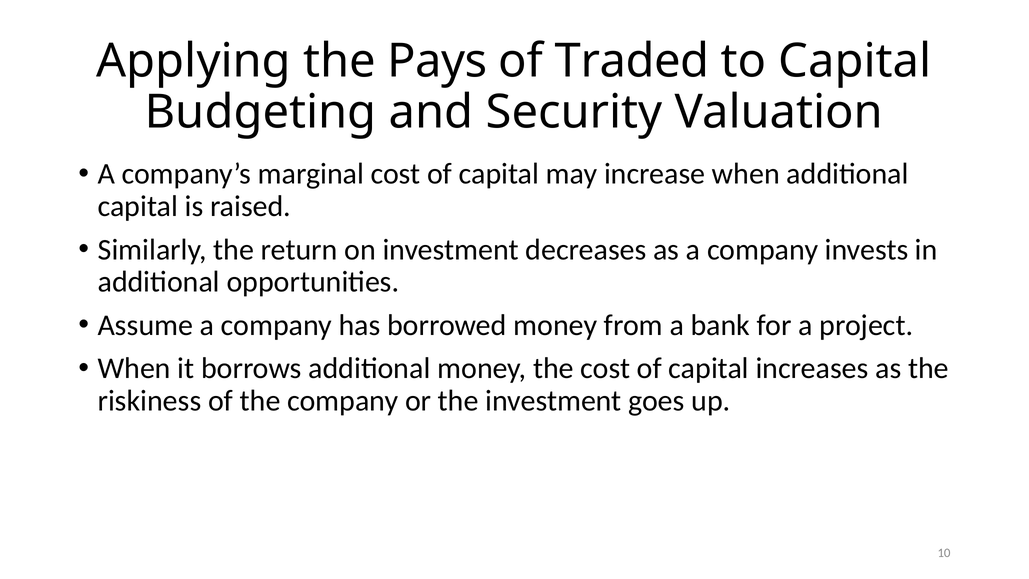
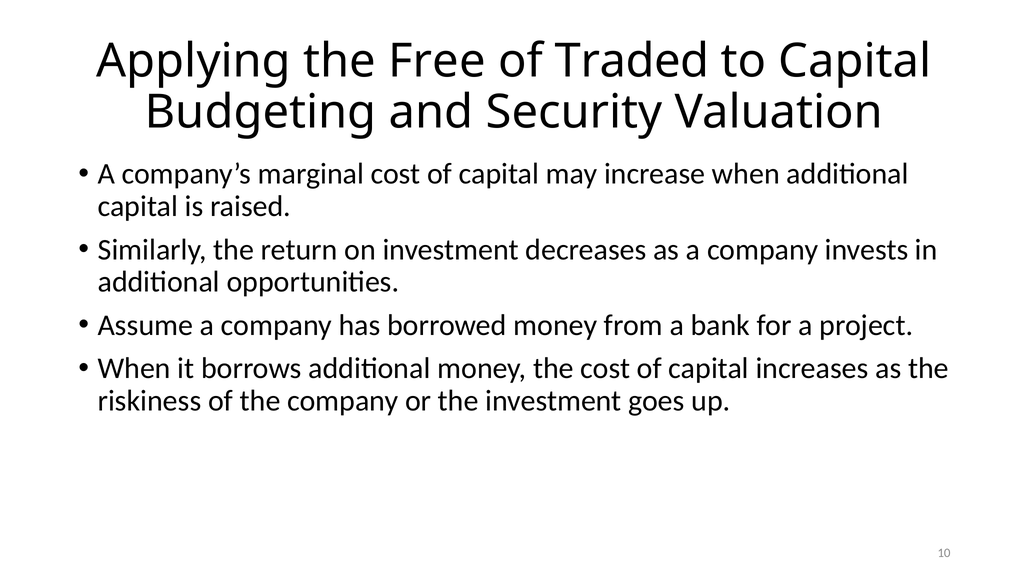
Pays: Pays -> Free (437, 61)
